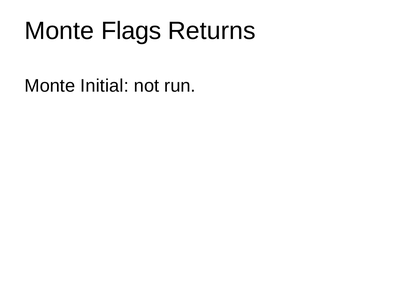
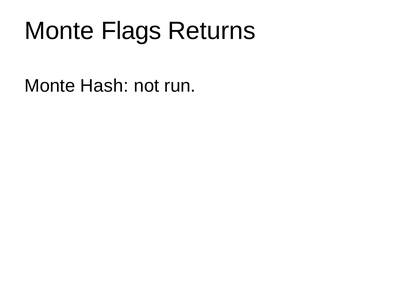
Initial: Initial -> Hash (104, 86)
